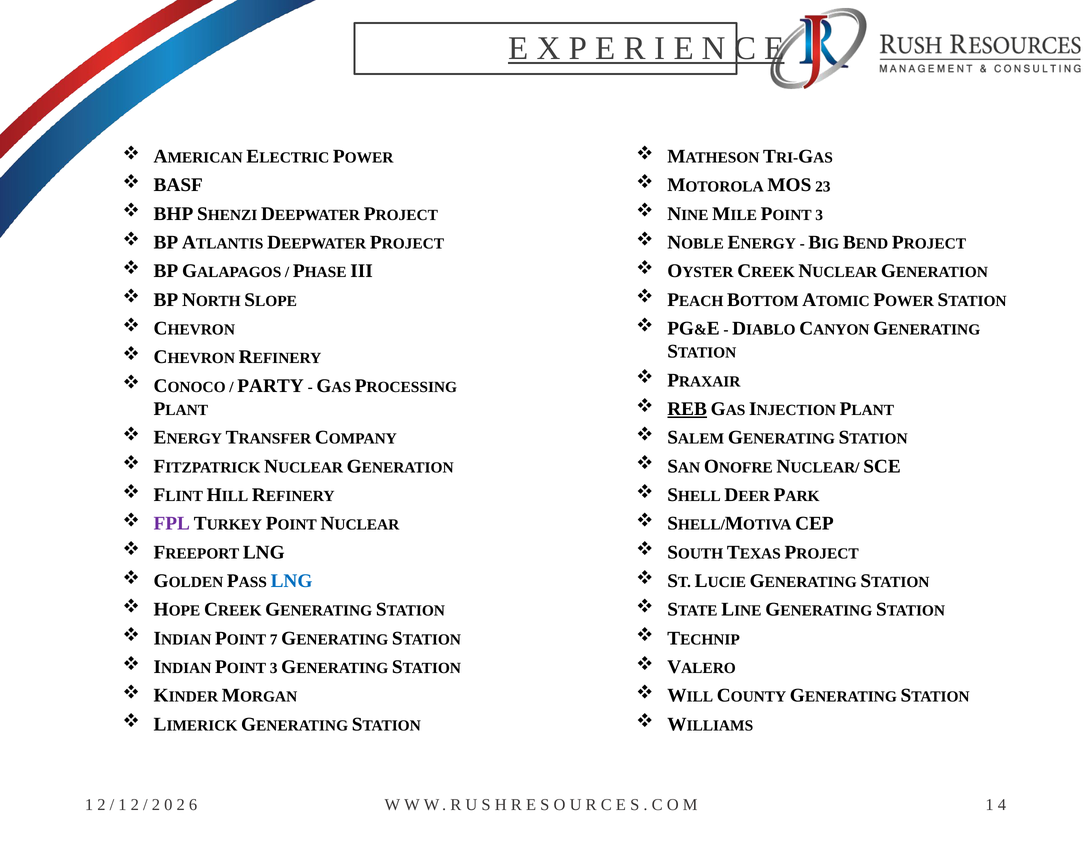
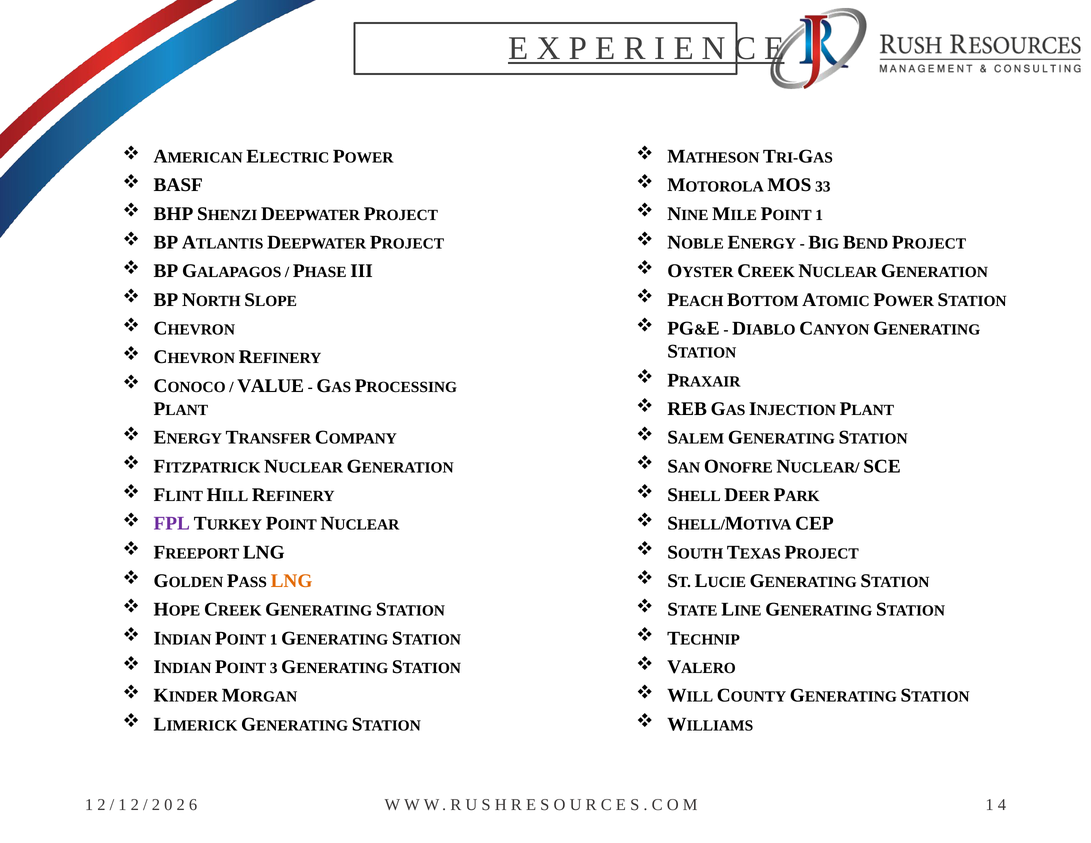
23: 23 -> 33 (823, 186)
3: 3 -> 1 (819, 215)
PARTY: PARTY -> VALUE (271, 386)
REB underline: present -> none (687, 409)
LNG colour: blue -> orange (292, 581)
7: 7 -> 1 (274, 639)
